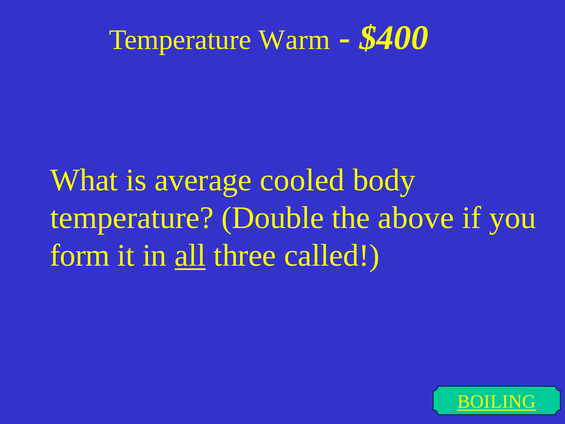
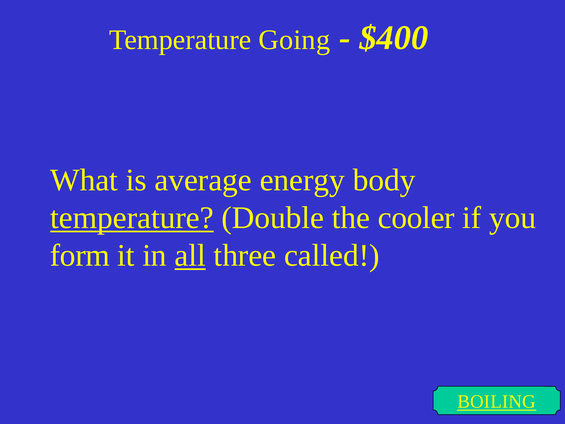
Warm: Warm -> Going (294, 40)
cooled: cooled -> energy (302, 180)
temperature underline: none -> present (132, 218)
above: above -> cooler (416, 218)
